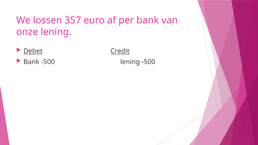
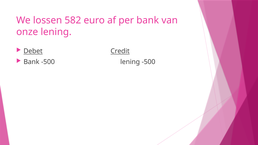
357: 357 -> 582 (73, 20)
